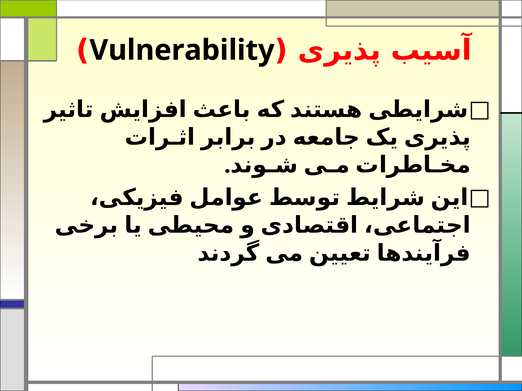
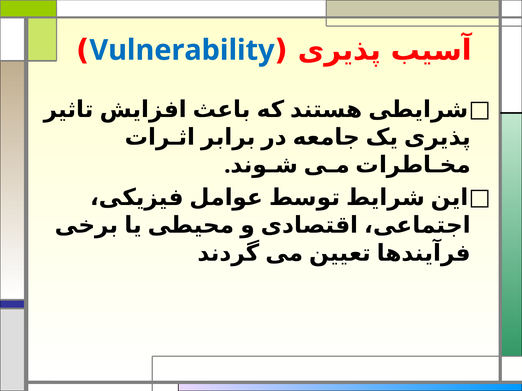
Vulnerability colour: black -> blue (182, 50)
